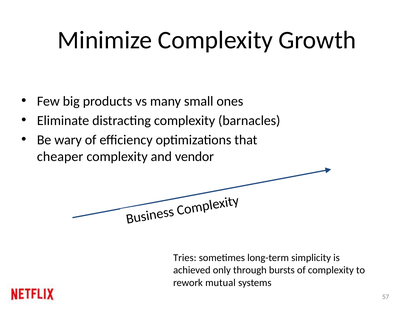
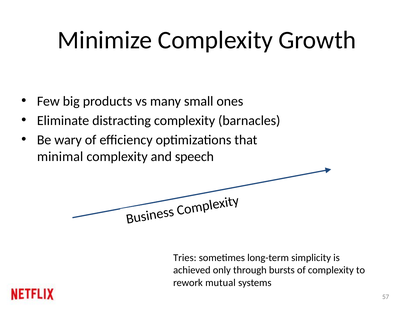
cheaper: cheaper -> minimal (60, 156)
vendor: vendor -> speech (194, 156)
